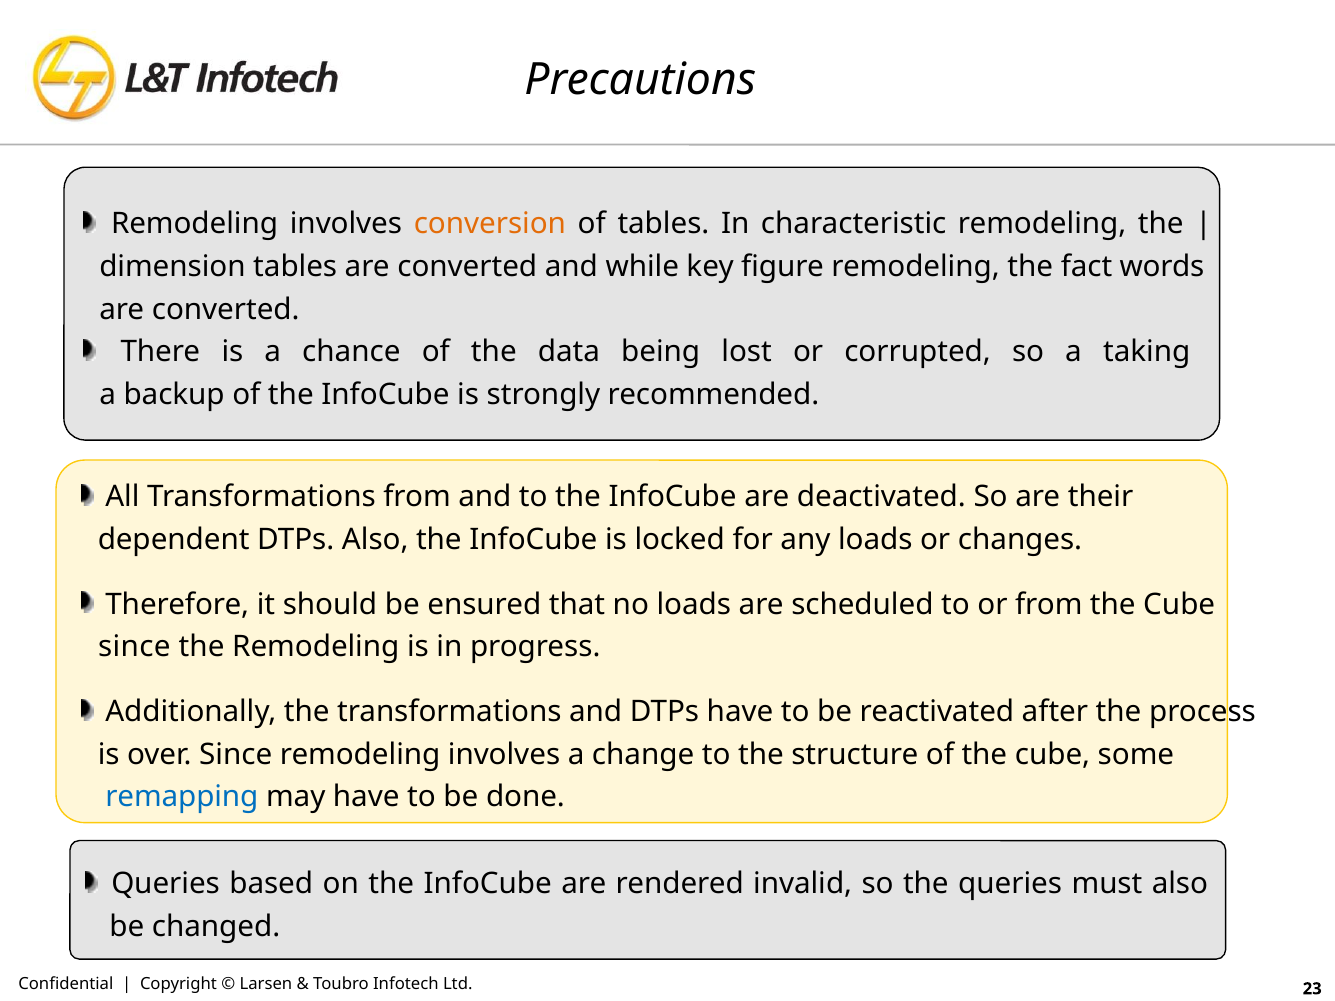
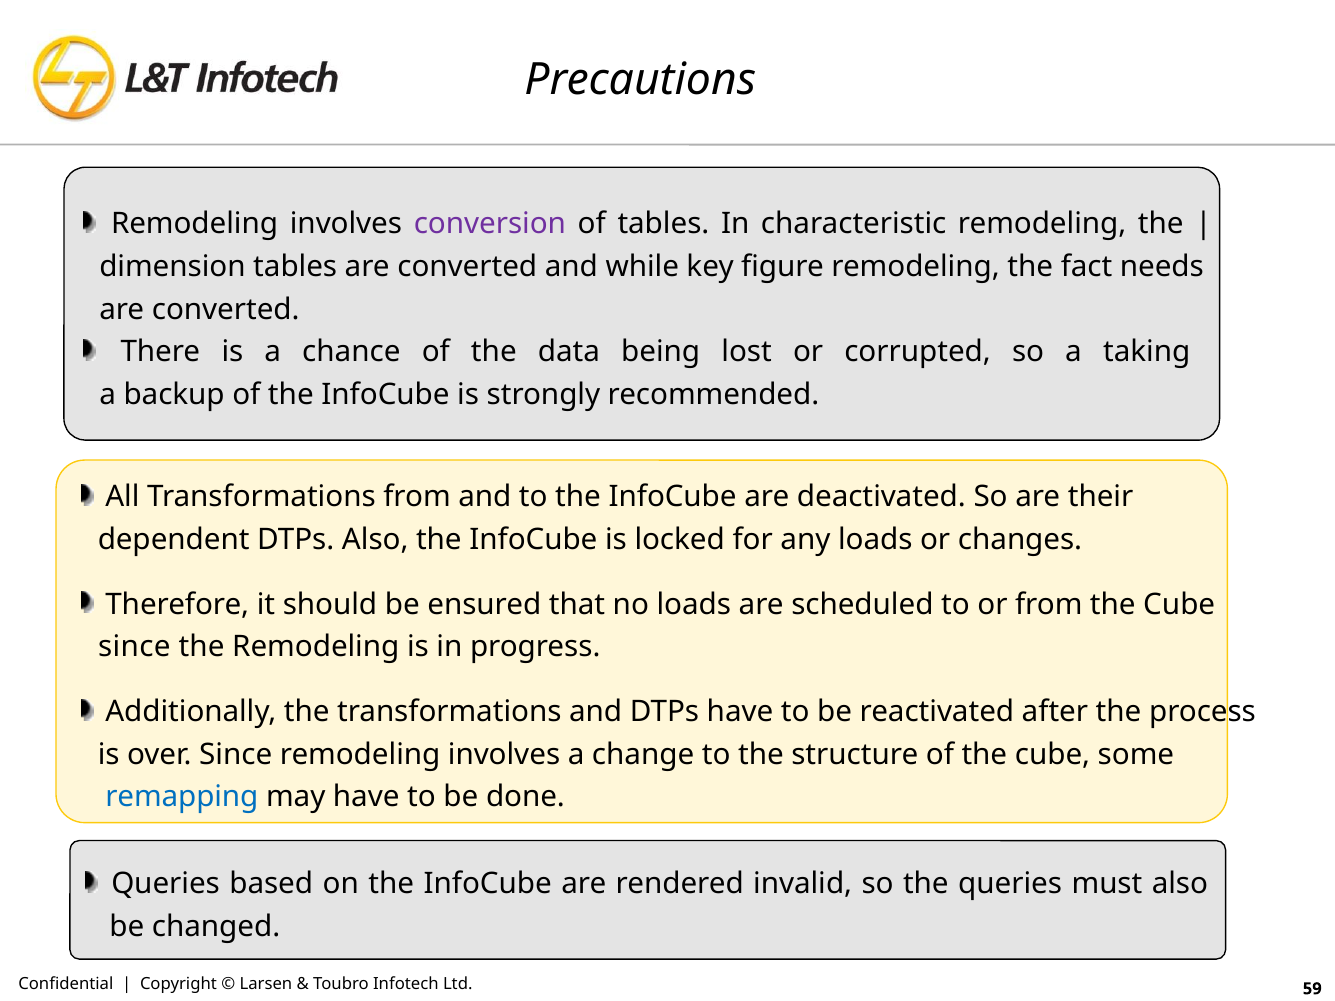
conversion colour: orange -> purple (490, 224)
words: words -> needs (1162, 267)
23: 23 -> 59 (1312, 989)
